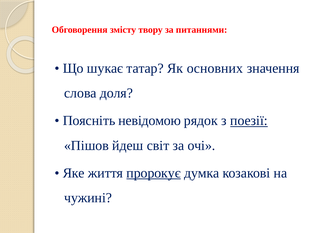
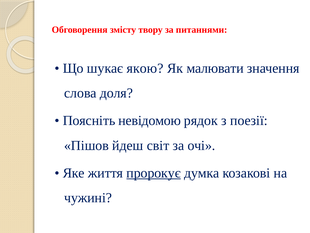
татар: татар -> якою (145, 68)
основних: основних -> малювати (215, 68)
поезії underline: present -> none (249, 120)
